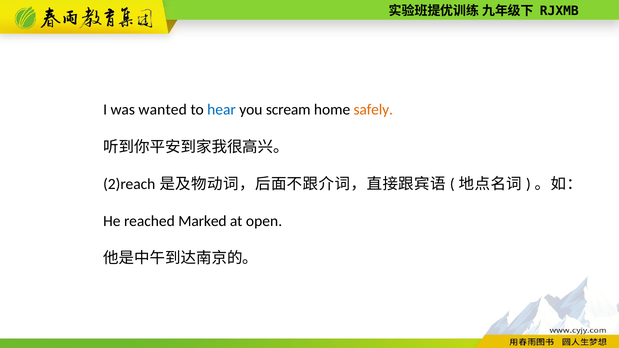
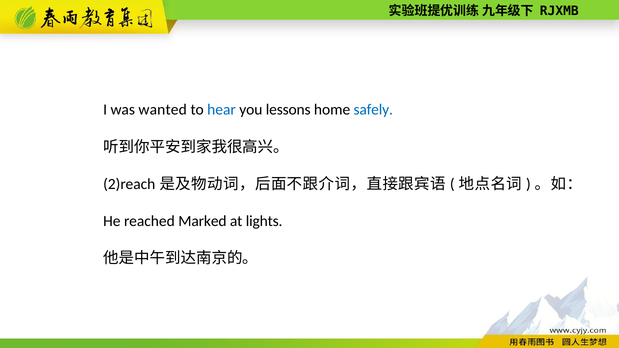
scream: scream -> lessons (288, 110)
safely colour: orange -> blue (373, 110)
open: open -> lights (264, 221)
